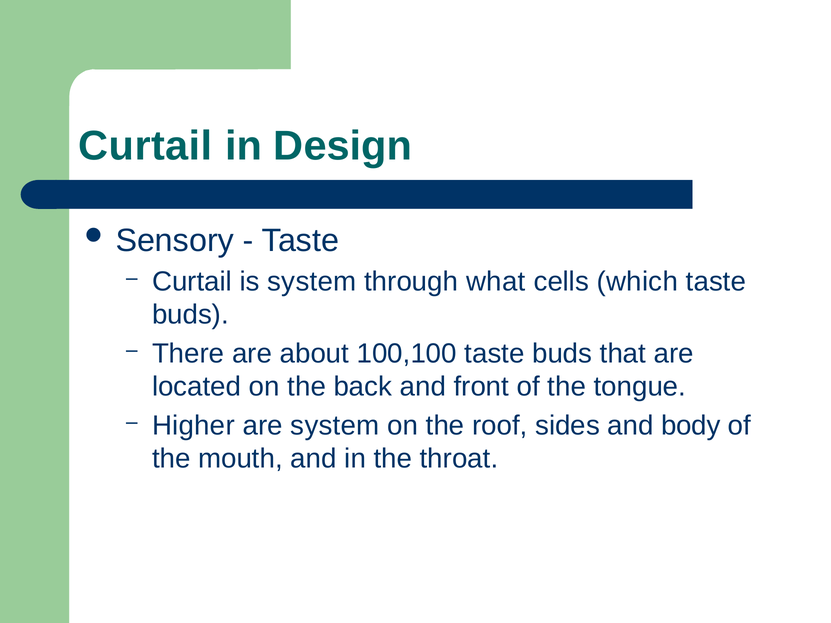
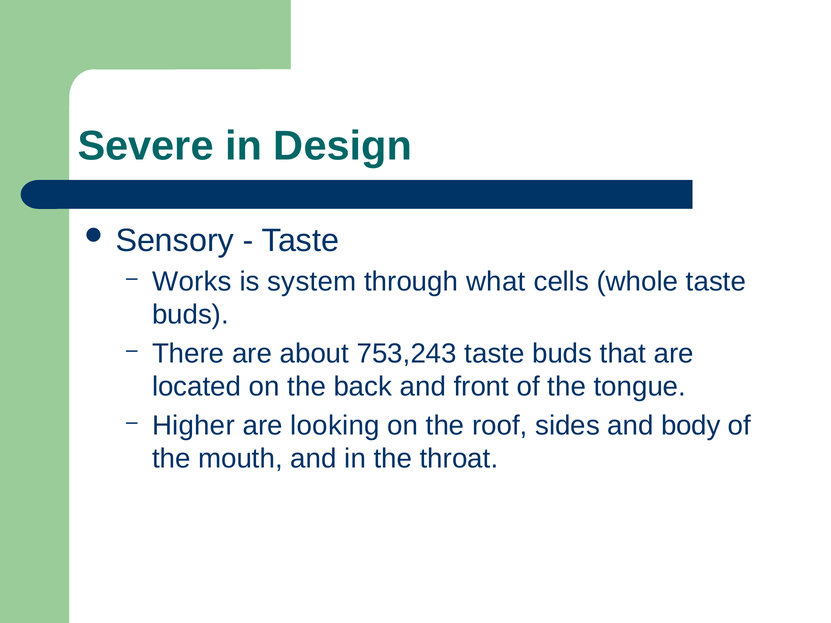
Curtail: Curtail -> Severe (146, 146)
Curtail: Curtail -> Works (192, 282)
which: which -> whole (637, 282)
100,100: 100,100 -> 753,243 (407, 354)
are system: system -> looking (335, 426)
